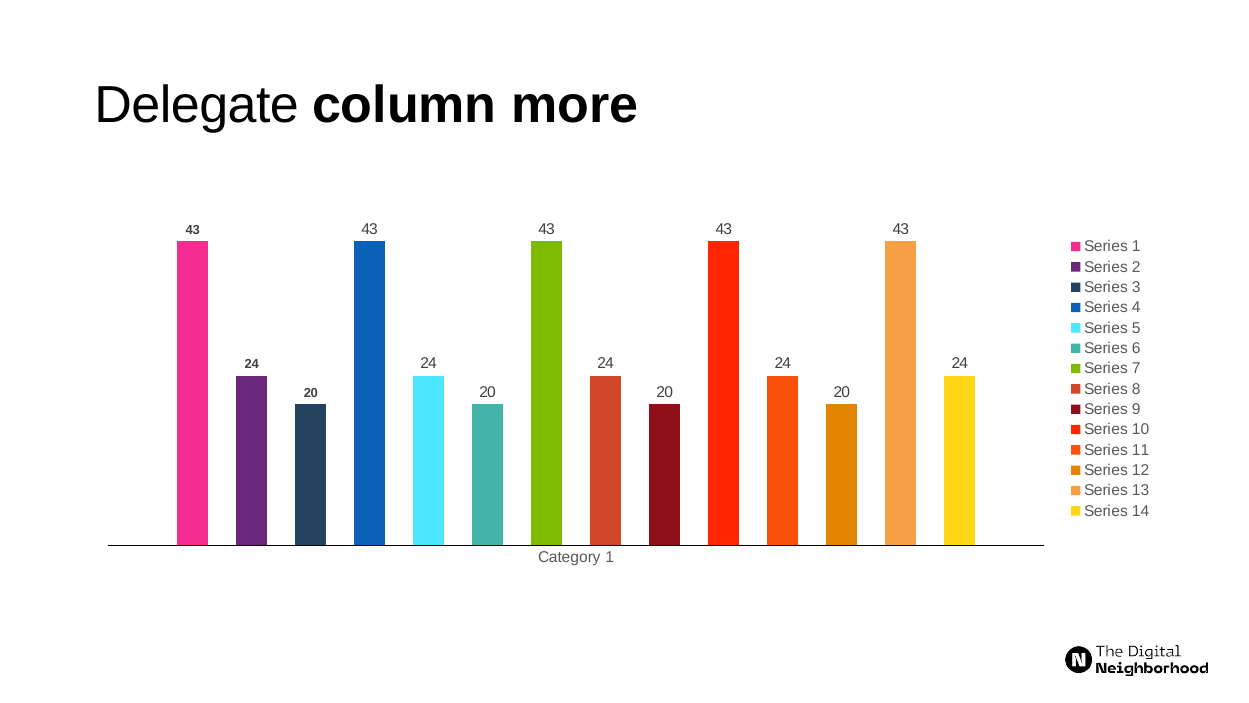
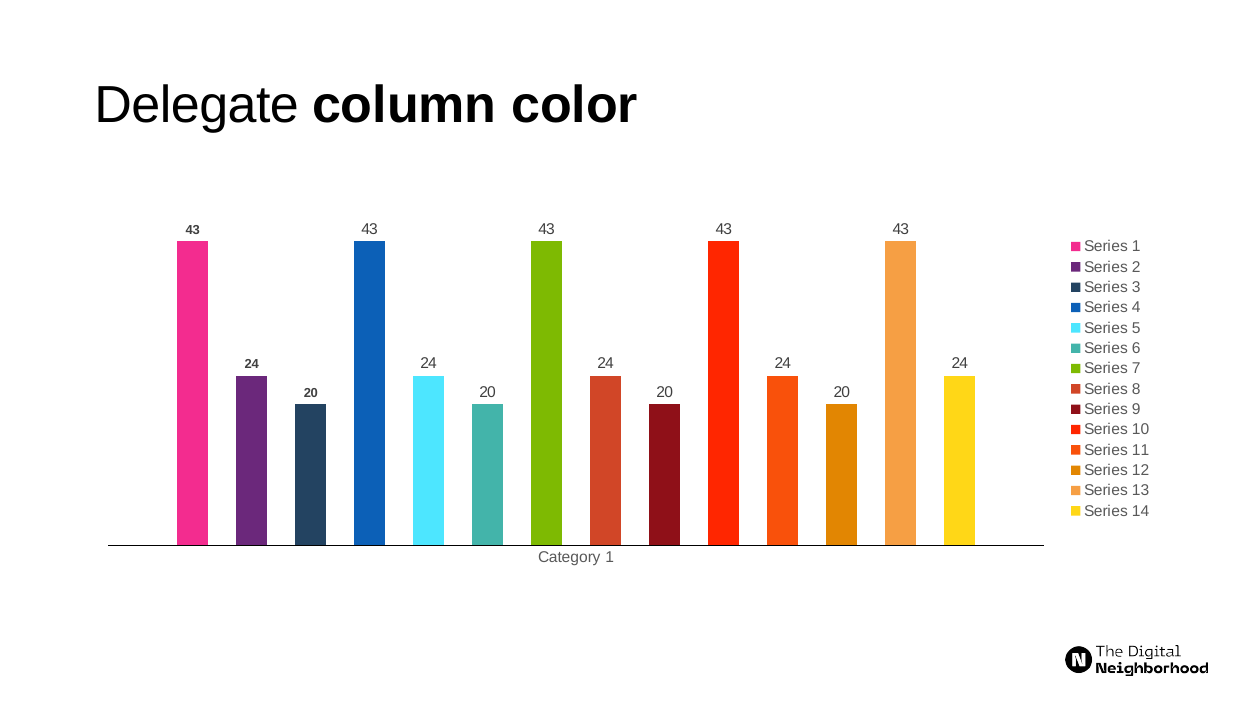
more: more -> color (575, 105)
